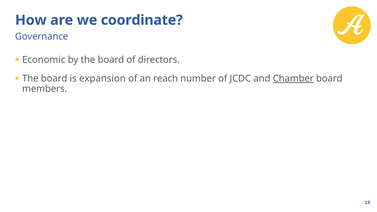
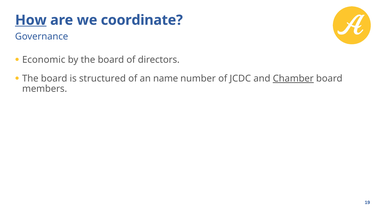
How underline: none -> present (31, 20)
expansion: expansion -> structured (102, 79)
reach: reach -> name (166, 79)
